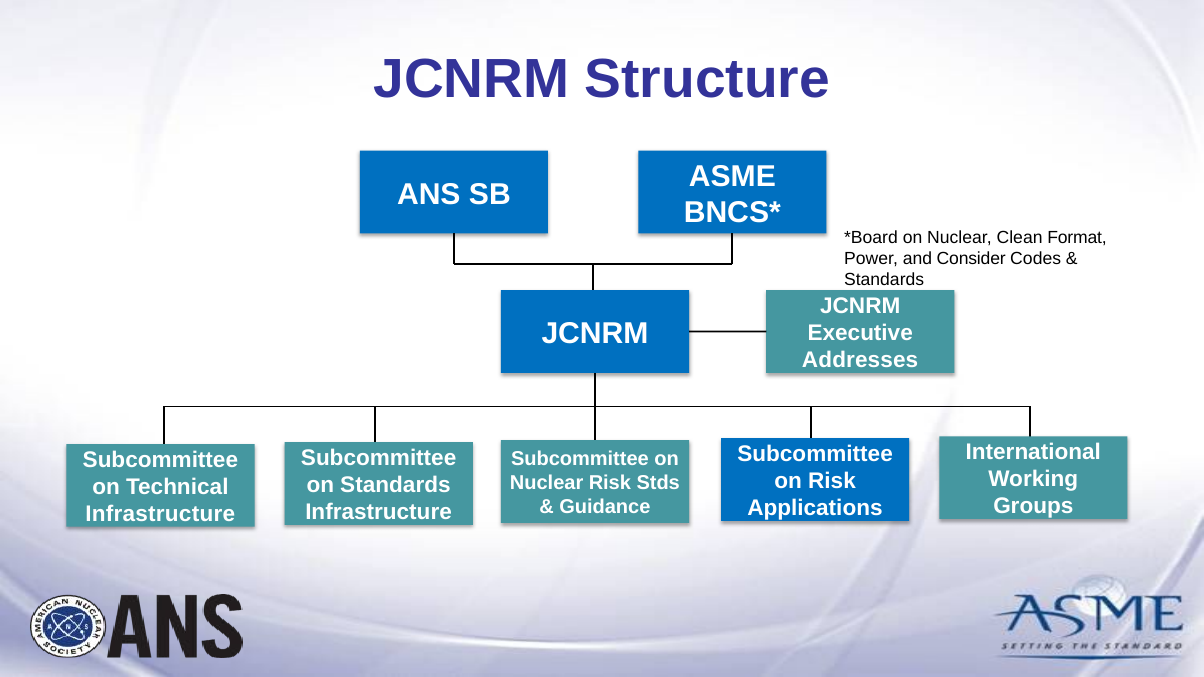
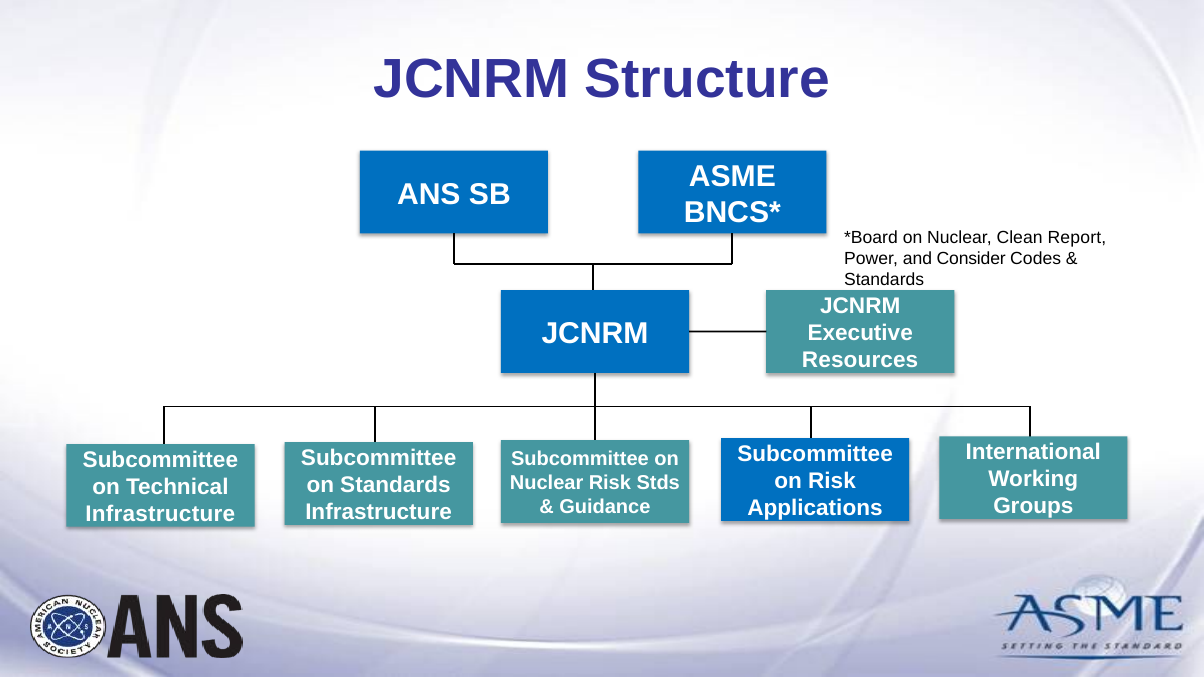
Format: Format -> Report (1077, 238)
Addresses: Addresses -> Resources (860, 360)
